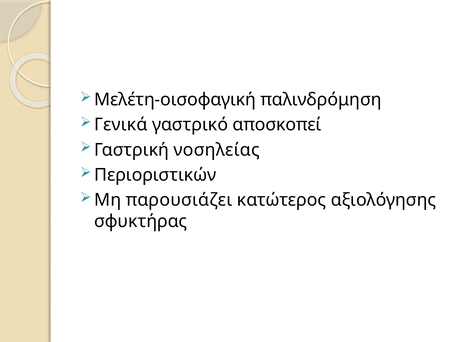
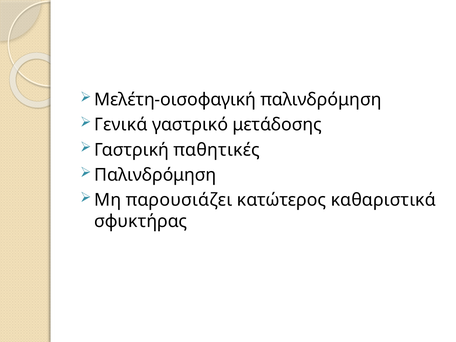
αποσκοπεί: αποσκοπεί -> μετάδοσης (277, 125)
νοσηλείας: νοσηλείας -> παθητικές (217, 150)
Περιοριστικών: Περιοριστικών -> Παλινδρόμηση (155, 175)
αξιολόγησης: αξιολόγησης -> καθαριστικά (383, 200)
